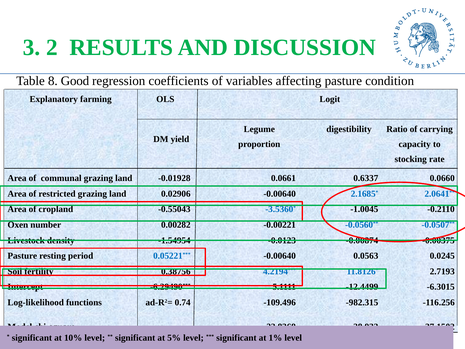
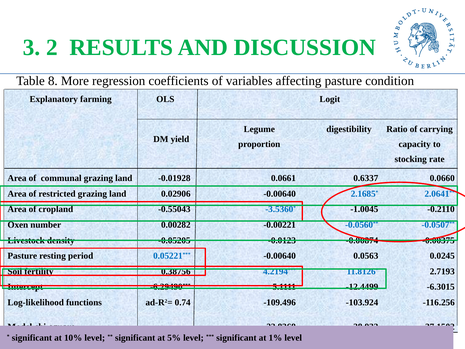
Good: Good -> More (75, 81)
-1.54954: -1.54954 -> -0.05205 (174, 240)
-982.315: -982.315 -> -103.924 (362, 302)
